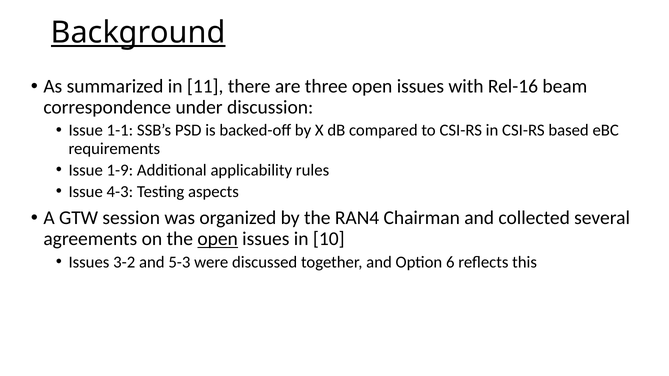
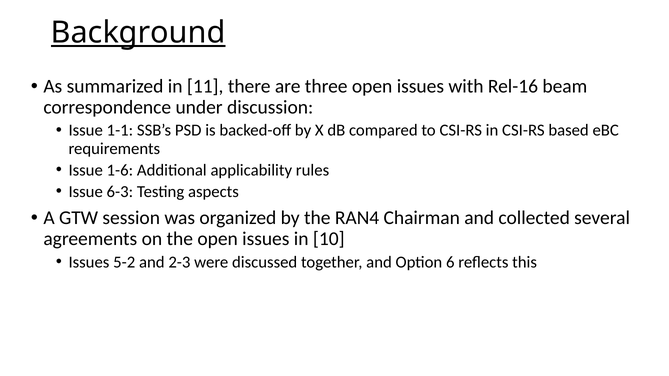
1-9: 1-9 -> 1-6 (120, 170)
4-3: 4-3 -> 6-3 (120, 192)
open underline: present -> none (218, 239)
3-2: 3-2 -> 5-2 (124, 262)
5-3: 5-3 -> 2-3 (179, 262)
